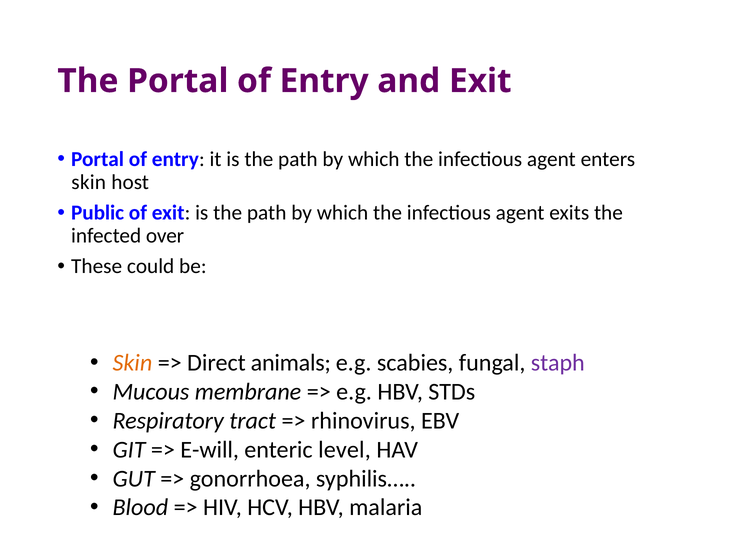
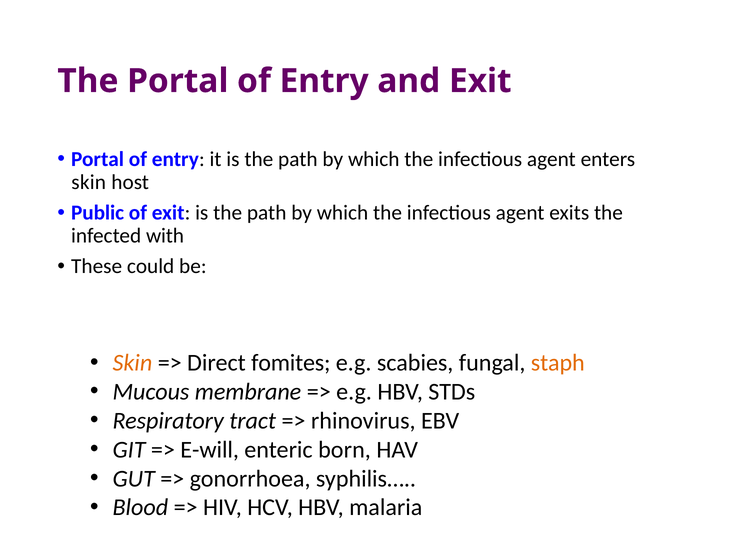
over: over -> with (165, 236)
animals: animals -> fomites (291, 363)
staph colour: purple -> orange (558, 363)
level: level -> born (344, 450)
